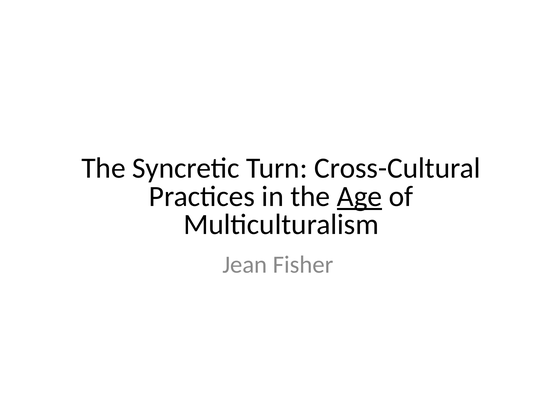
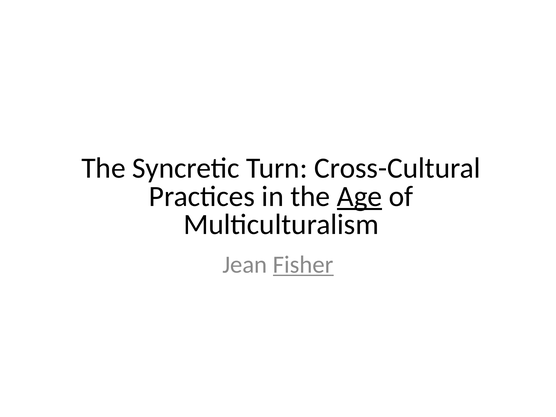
Fisher underline: none -> present (303, 265)
